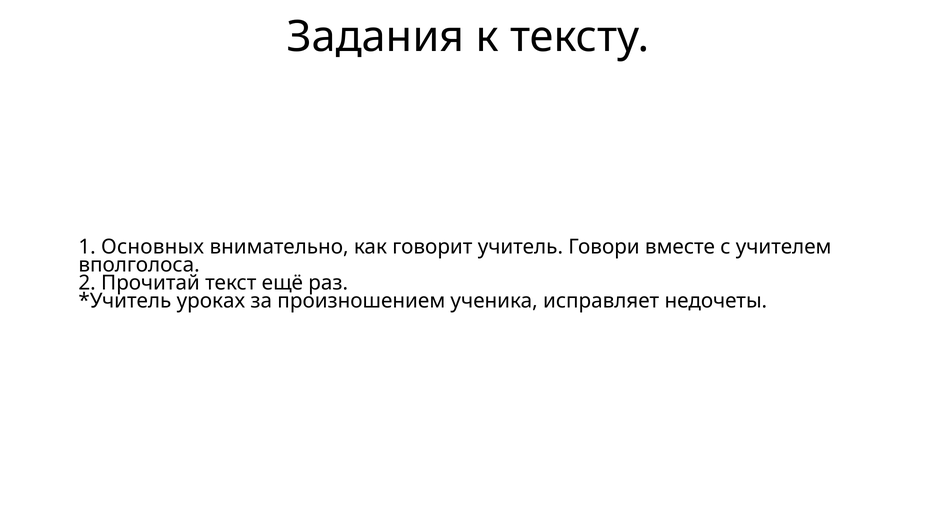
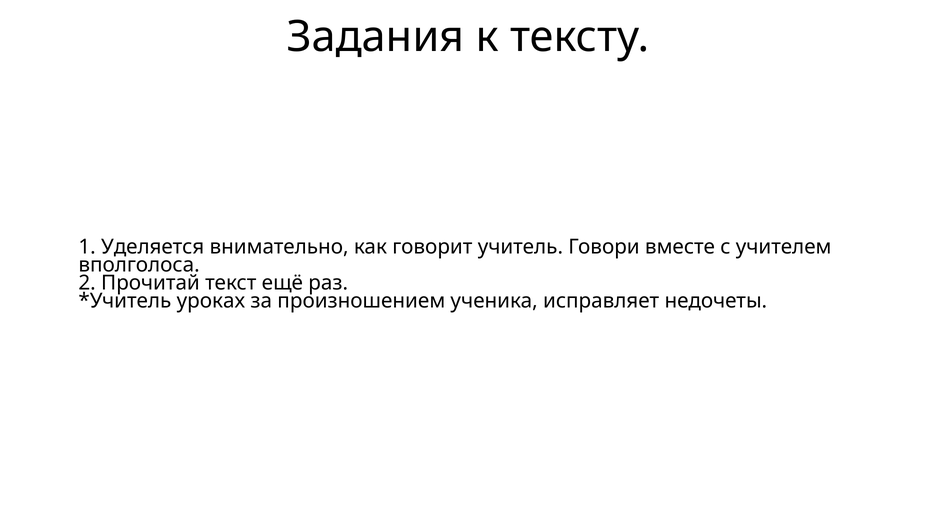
Основных: Основных -> Уделяется (153, 247)
